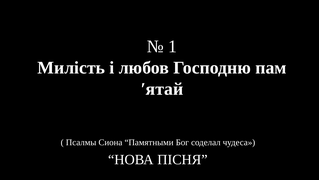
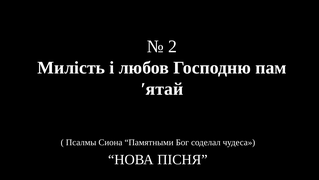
1: 1 -> 2 (173, 46)
